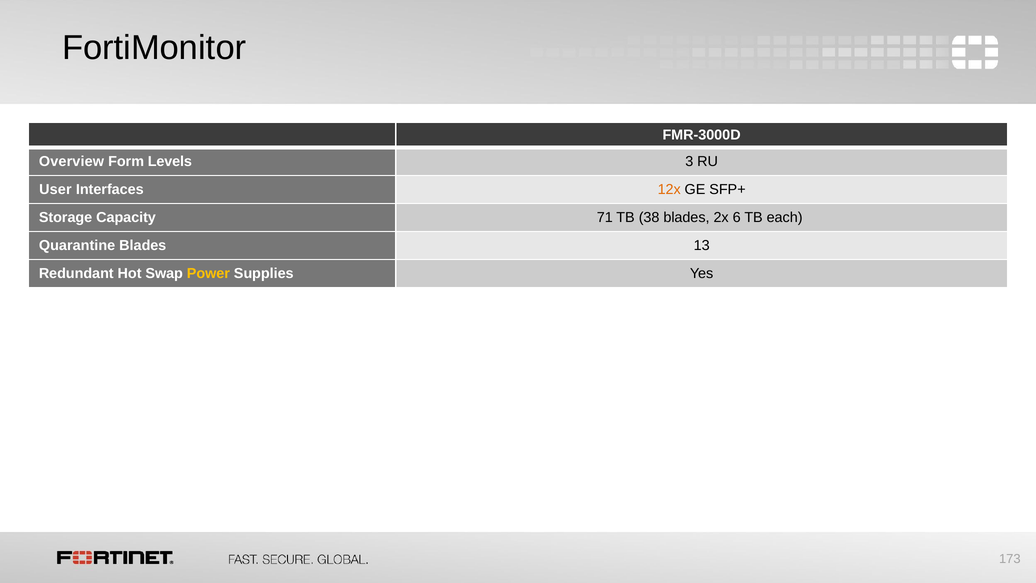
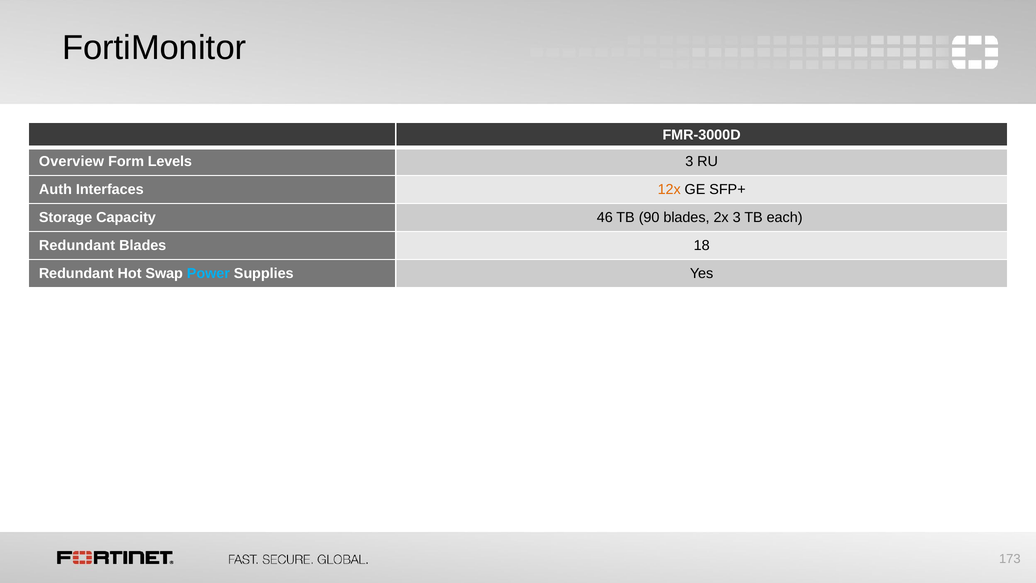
User: User -> Auth (55, 190)
71: 71 -> 46 (605, 218)
38: 38 -> 90 (649, 218)
2x 6: 6 -> 3 (737, 218)
Quarantine: Quarantine -> Redundant (77, 246)
13: 13 -> 18 (702, 246)
Power colour: yellow -> light blue (208, 274)
